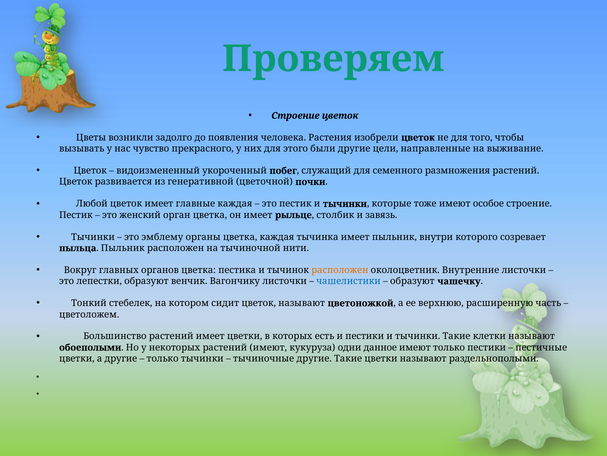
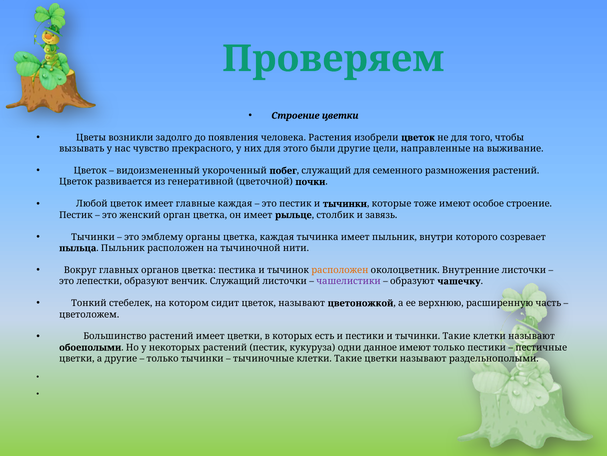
Строение цветок: цветок -> цветки (340, 115)
венчик Вагончику: Вагончику -> Служащий (235, 281)
чашелистики colour: blue -> purple (349, 281)
растений имеют: имеют -> пестик (268, 347)
тычиночные другие: другие -> клетки (314, 358)
